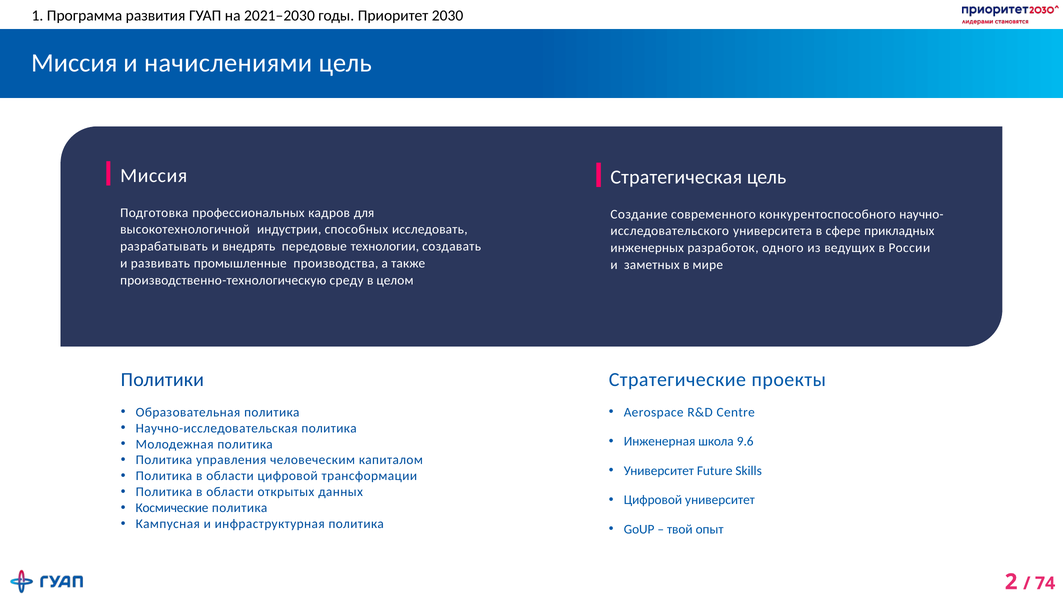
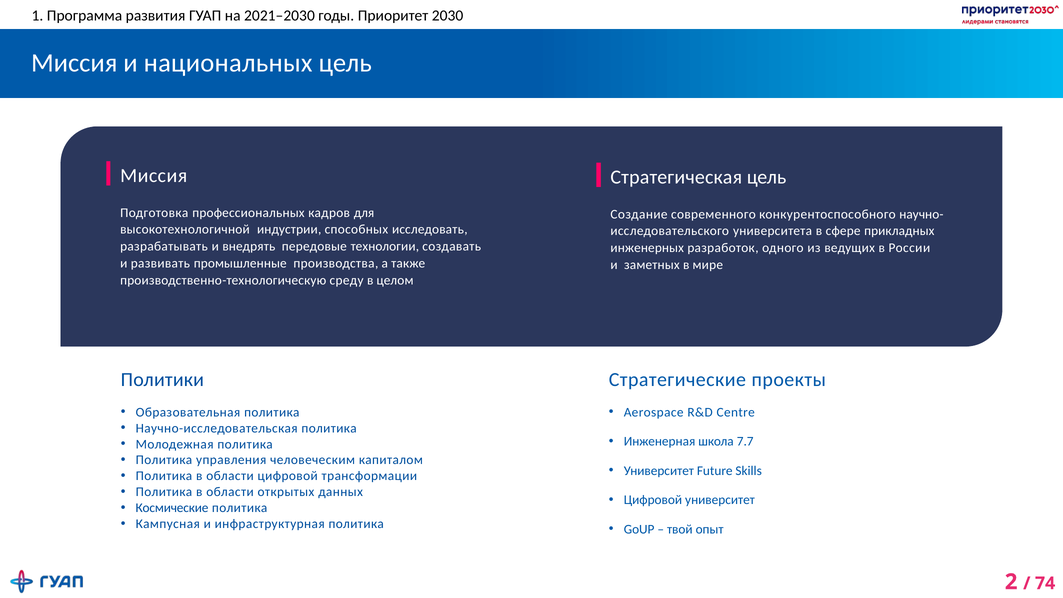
начислениями: начислениями -> национальных (228, 63)
9.6: 9.6 -> 7.7 (745, 441)
